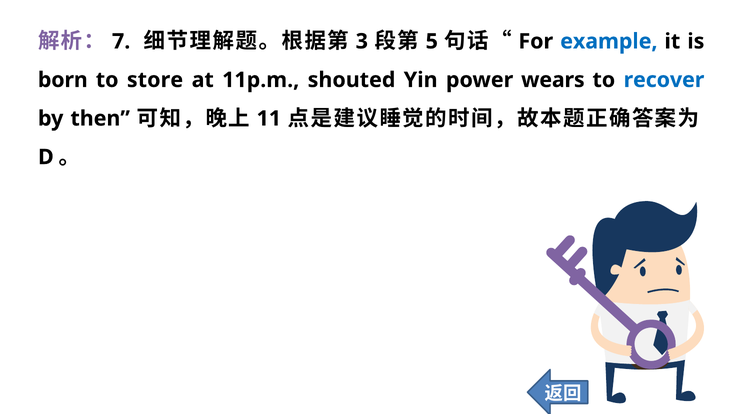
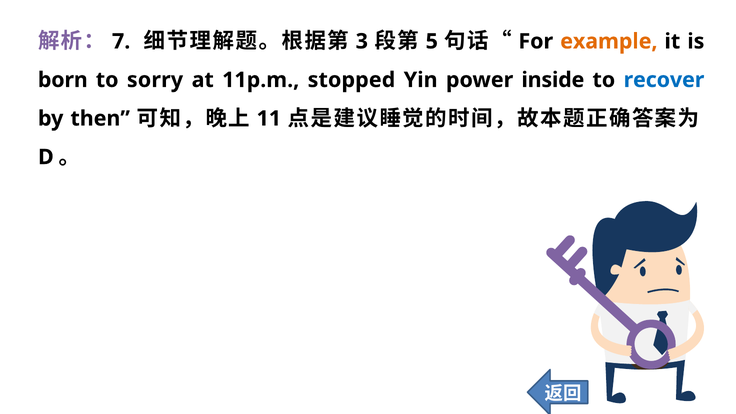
example colour: blue -> orange (609, 41)
store: store -> sorry (155, 80)
shouted: shouted -> stopped (351, 80)
wears: wears -> inside (553, 80)
